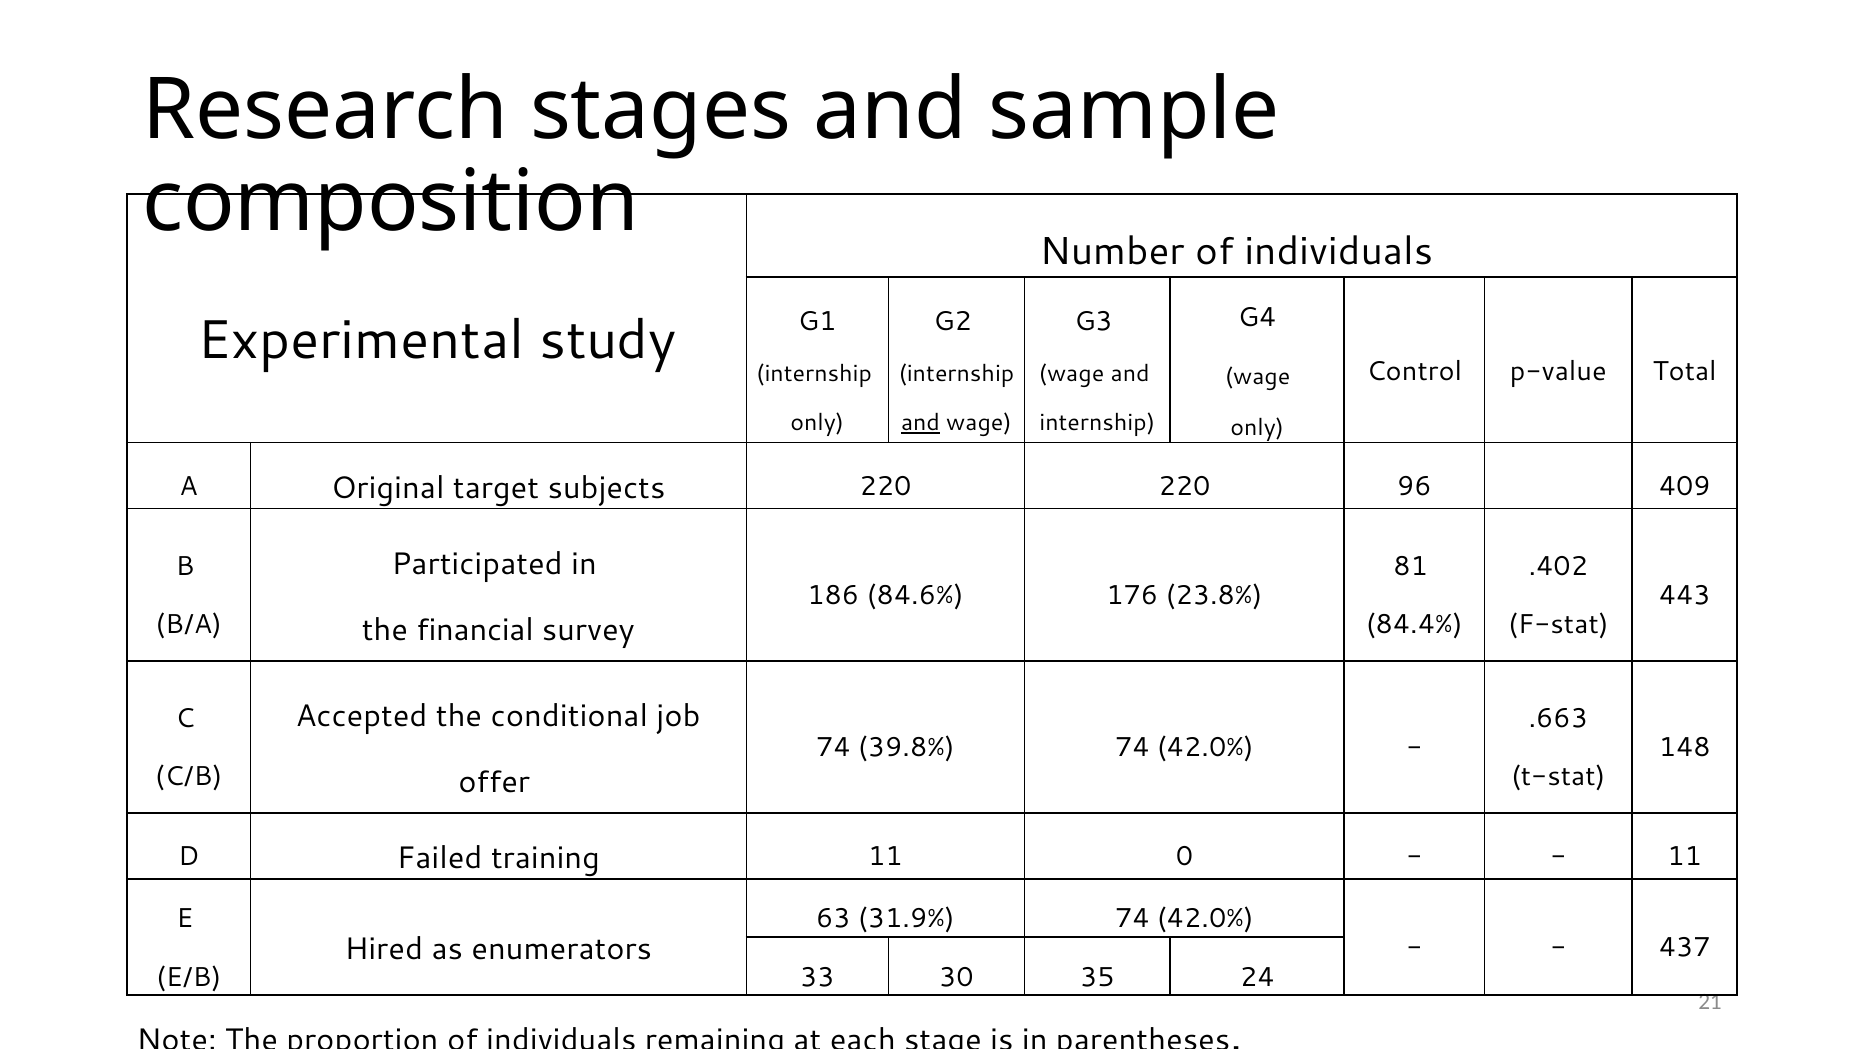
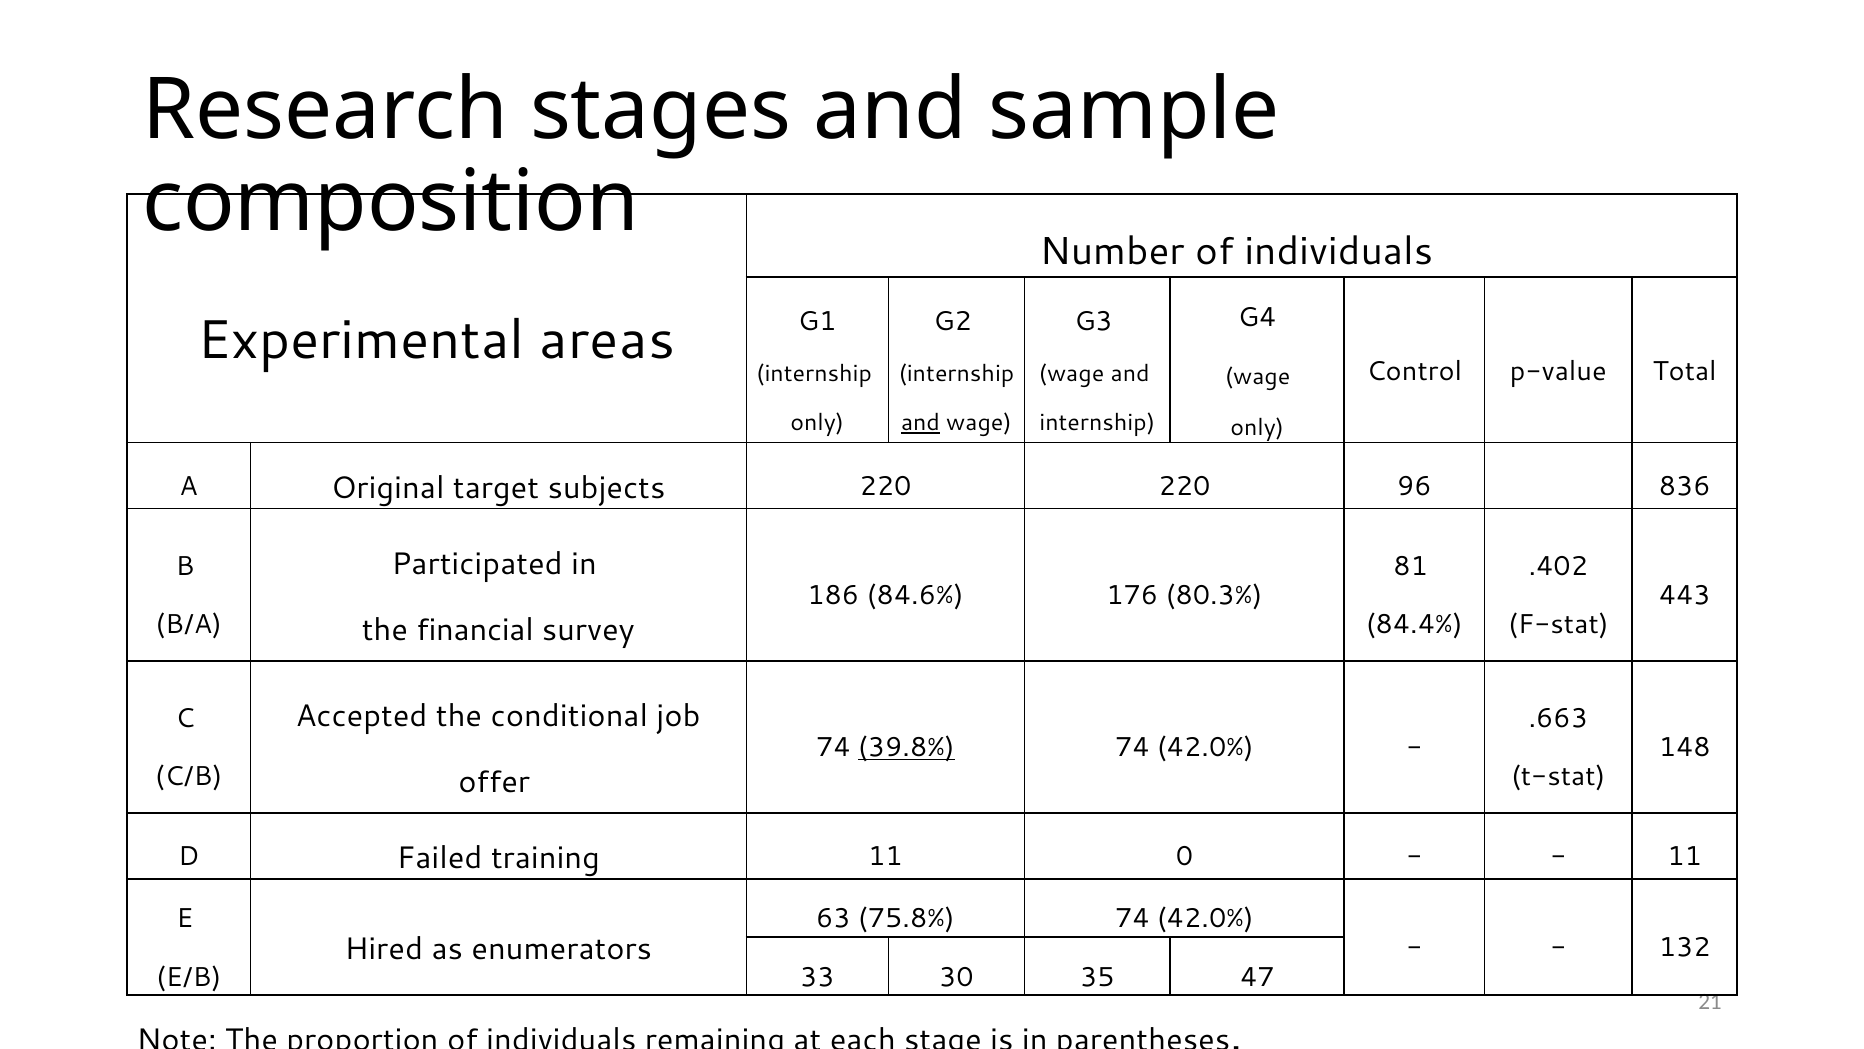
study: study -> areas (607, 341)
409: 409 -> 836 (1685, 486)
23.8%: 23.8% -> 80.3% (1214, 595)
39.8% underline: none -> present (906, 748)
31.9%: 31.9% -> 75.8% (906, 918)
437: 437 -> 132 (1685, 948)
24: 24 -> 47 (1257, 977)
